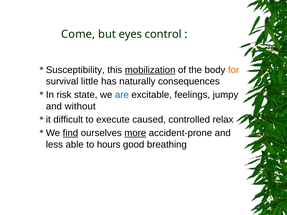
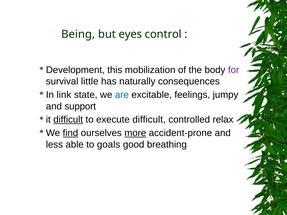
Come: Come -> Being (78, 34)
Susceptibility: Susceptibility -> Development (75, 70)
mobilization underline: present -> none (150, 70)
for colour: orange -> purple (234, 70)
risk: risk -> link (64, 95)
without: without -> support (80, 106)
difficult underline: none -> present (68, 120)
execute caused: caused -> difficult (149, 120)
hours: hours -> goals (109, 145)
